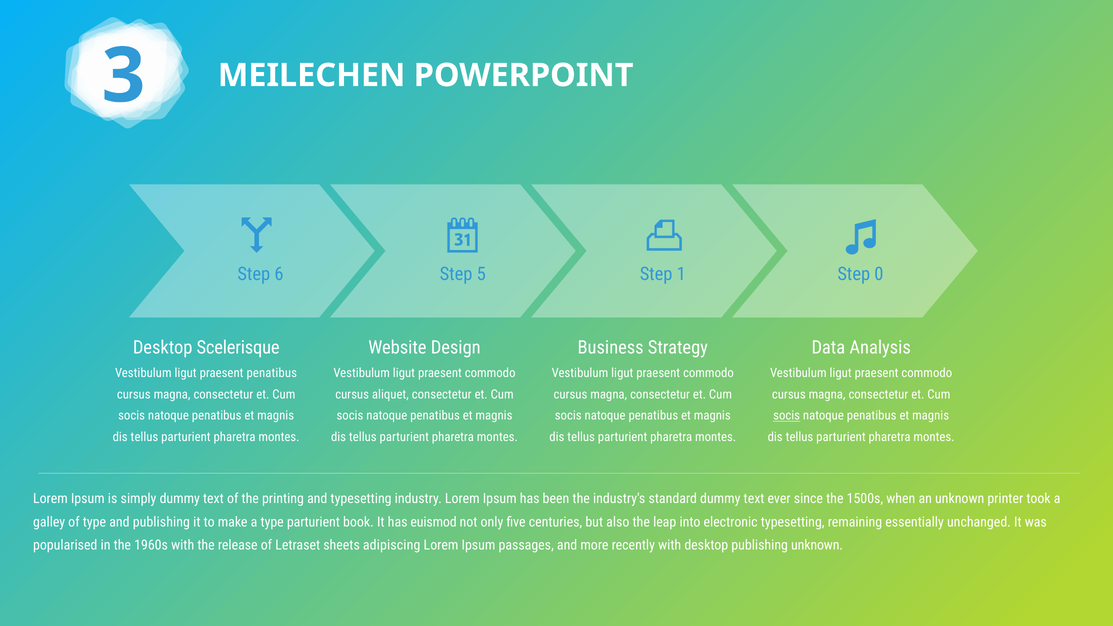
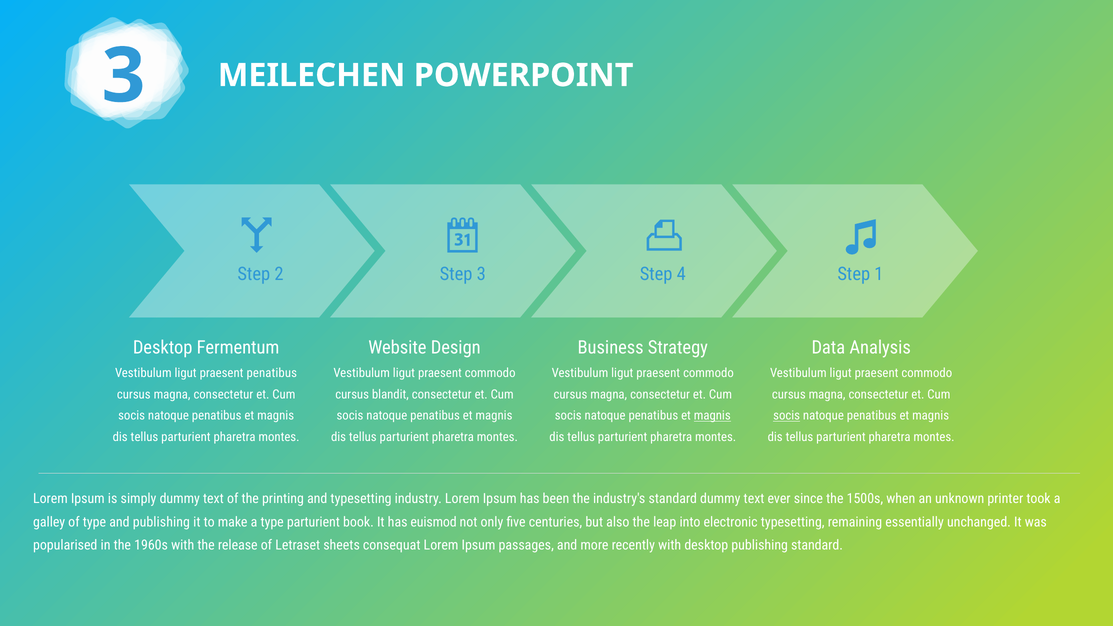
6: 6 -> 2 (279, 274)
Step 5: 5 -> 3 (481, 274)
1: 1 -> 4 (681, 274)
0: 0 -> 1 (879, 274)
Scelerisque: Scelerisque -> Fermentum (238, 348)
aliquet: aliquet -> blandit (390, 394)
magnis underline: none -> present (712, 416)
adipiscing: adipiscing -> consequat (392, 545)
publishing unknown: unknown -> standard (817, 545)
